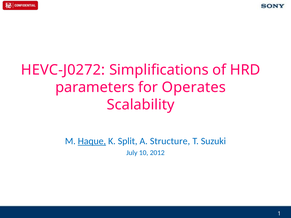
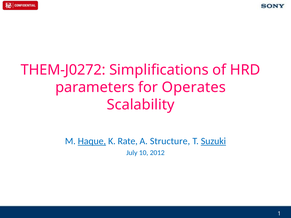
HEVC-J0272: HEVC-J0272 -> THEM-J0272 (63, 70)
Split: Split -> Rate (128, 141)
Suzuki underline: none -> present (213, 141)
